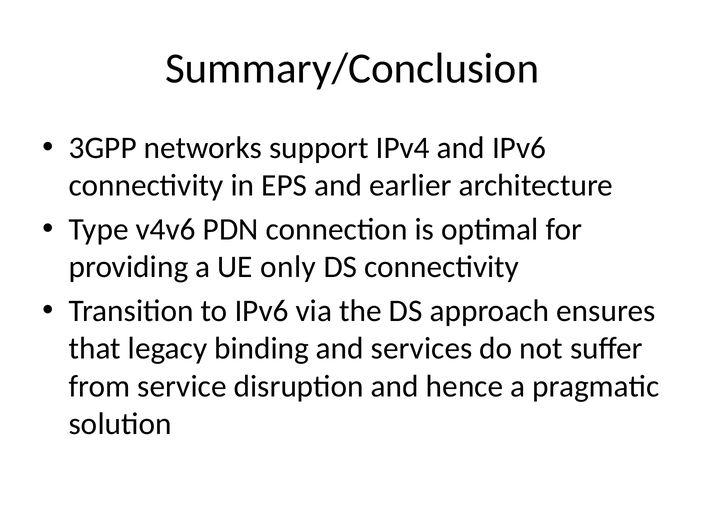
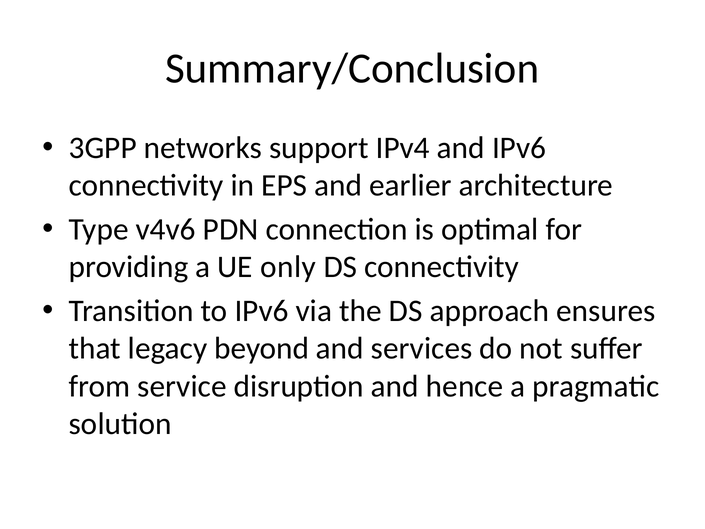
binding: binding -> beyond (262, 348)
